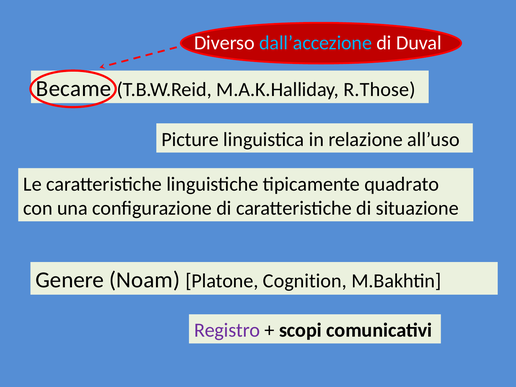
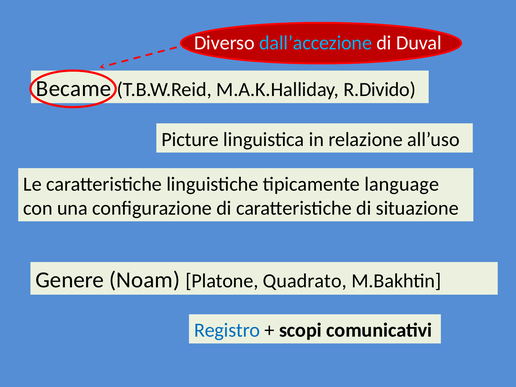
R.Those: R.Those -> R.Divido (380, 89)
quadrato: quadrato -> language (402, 184)
Cognition: Cognition -> Quadrato (305, 281)
Registro colour: purple -> blue (227, 330)
